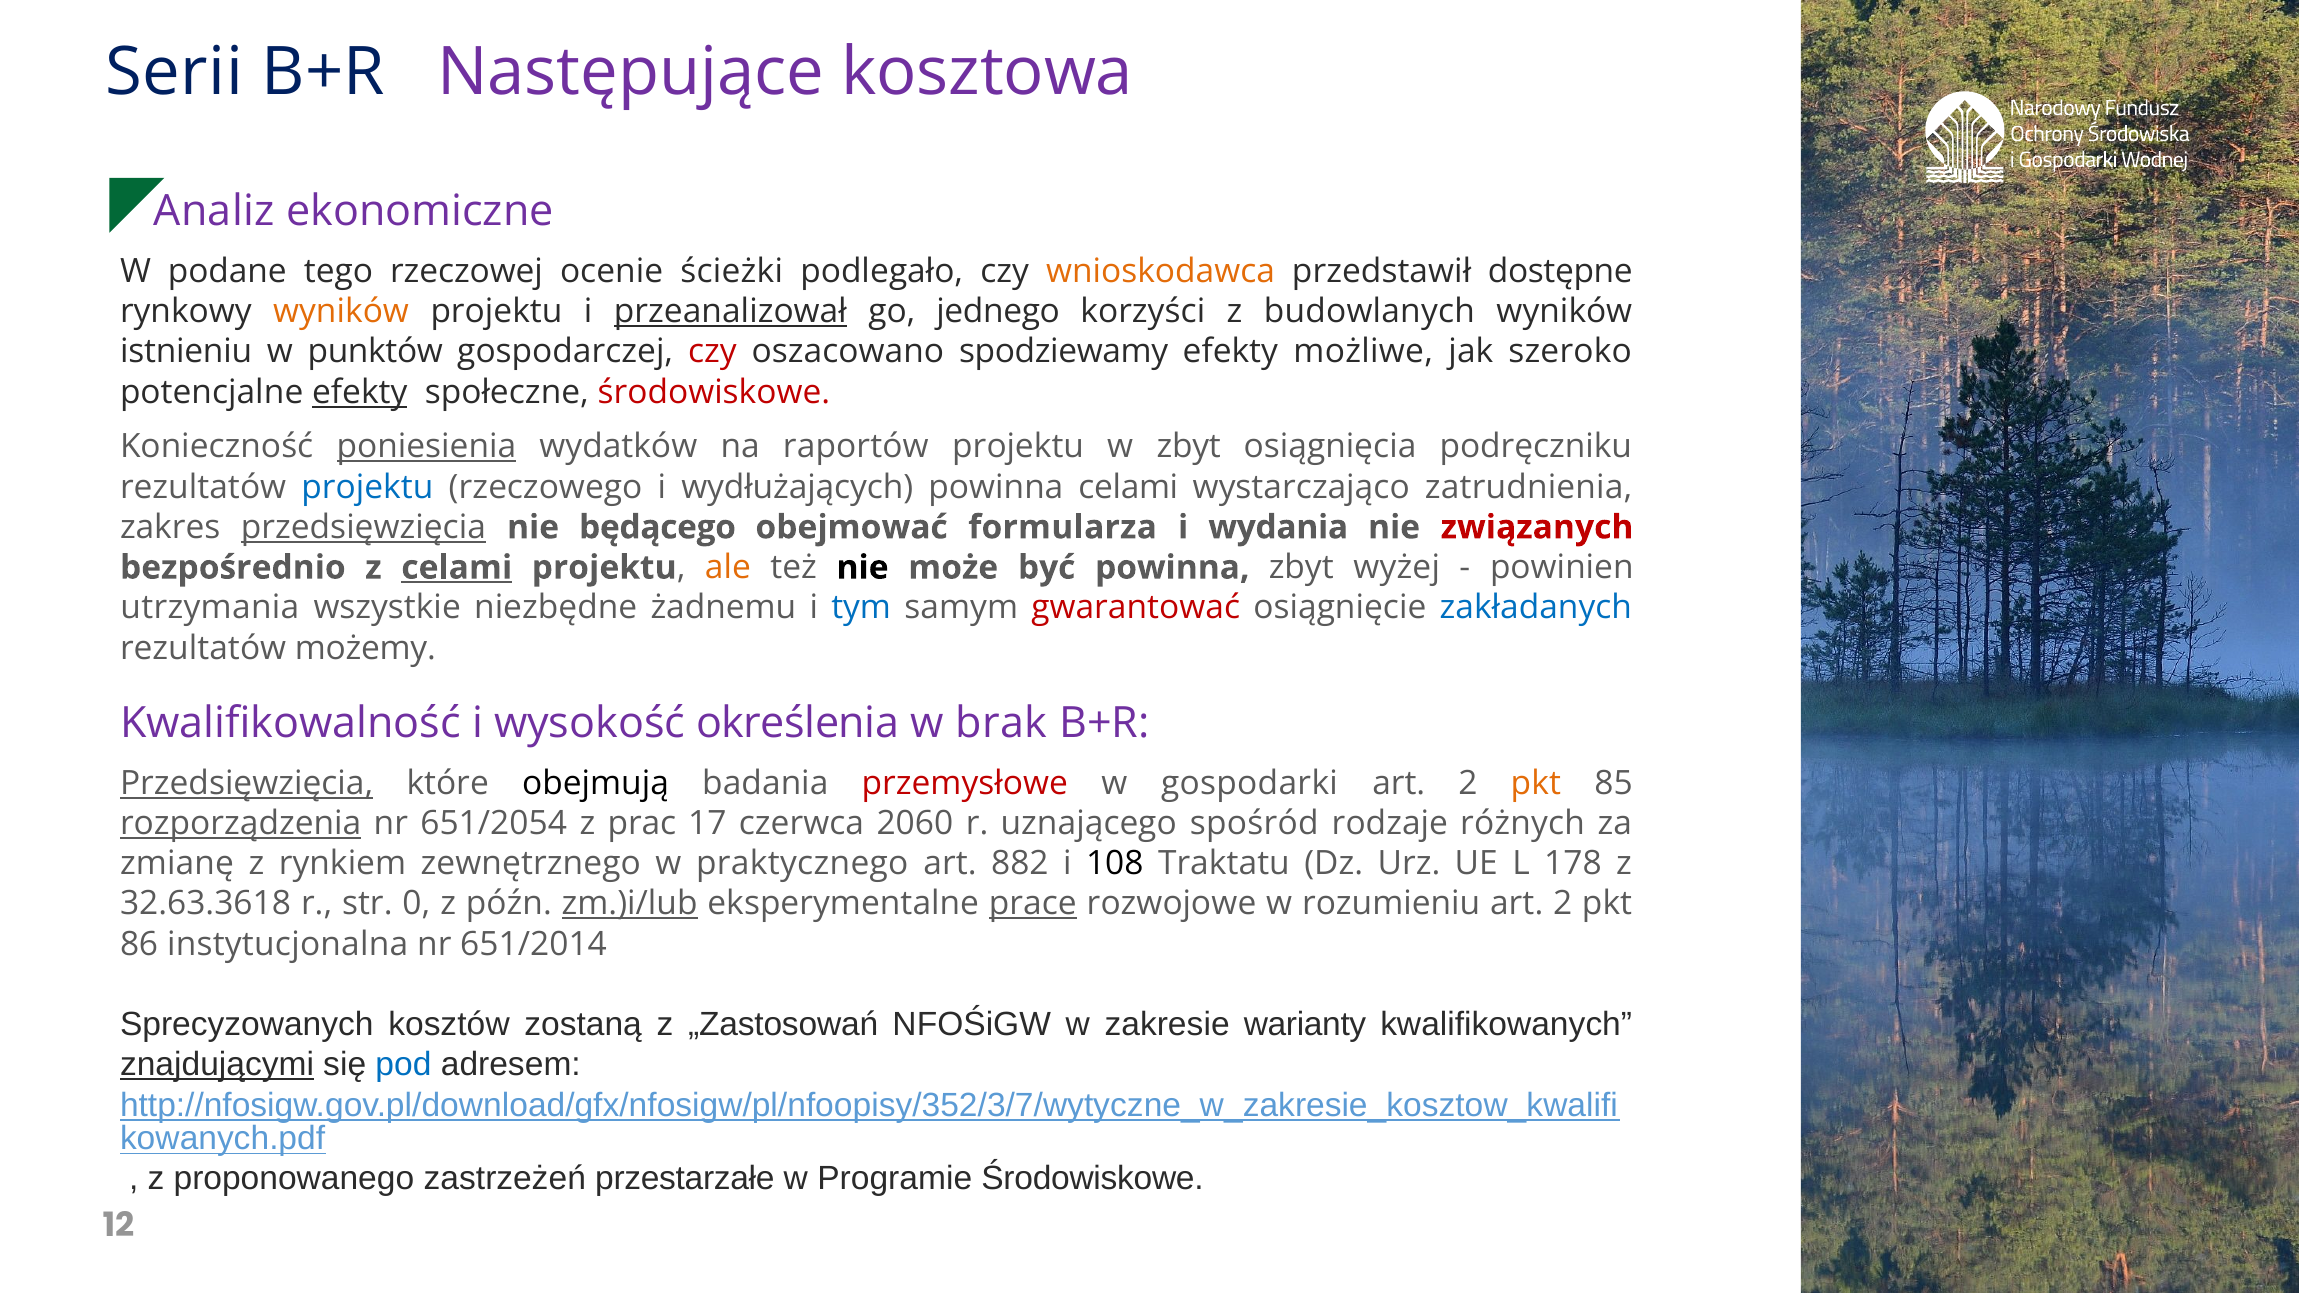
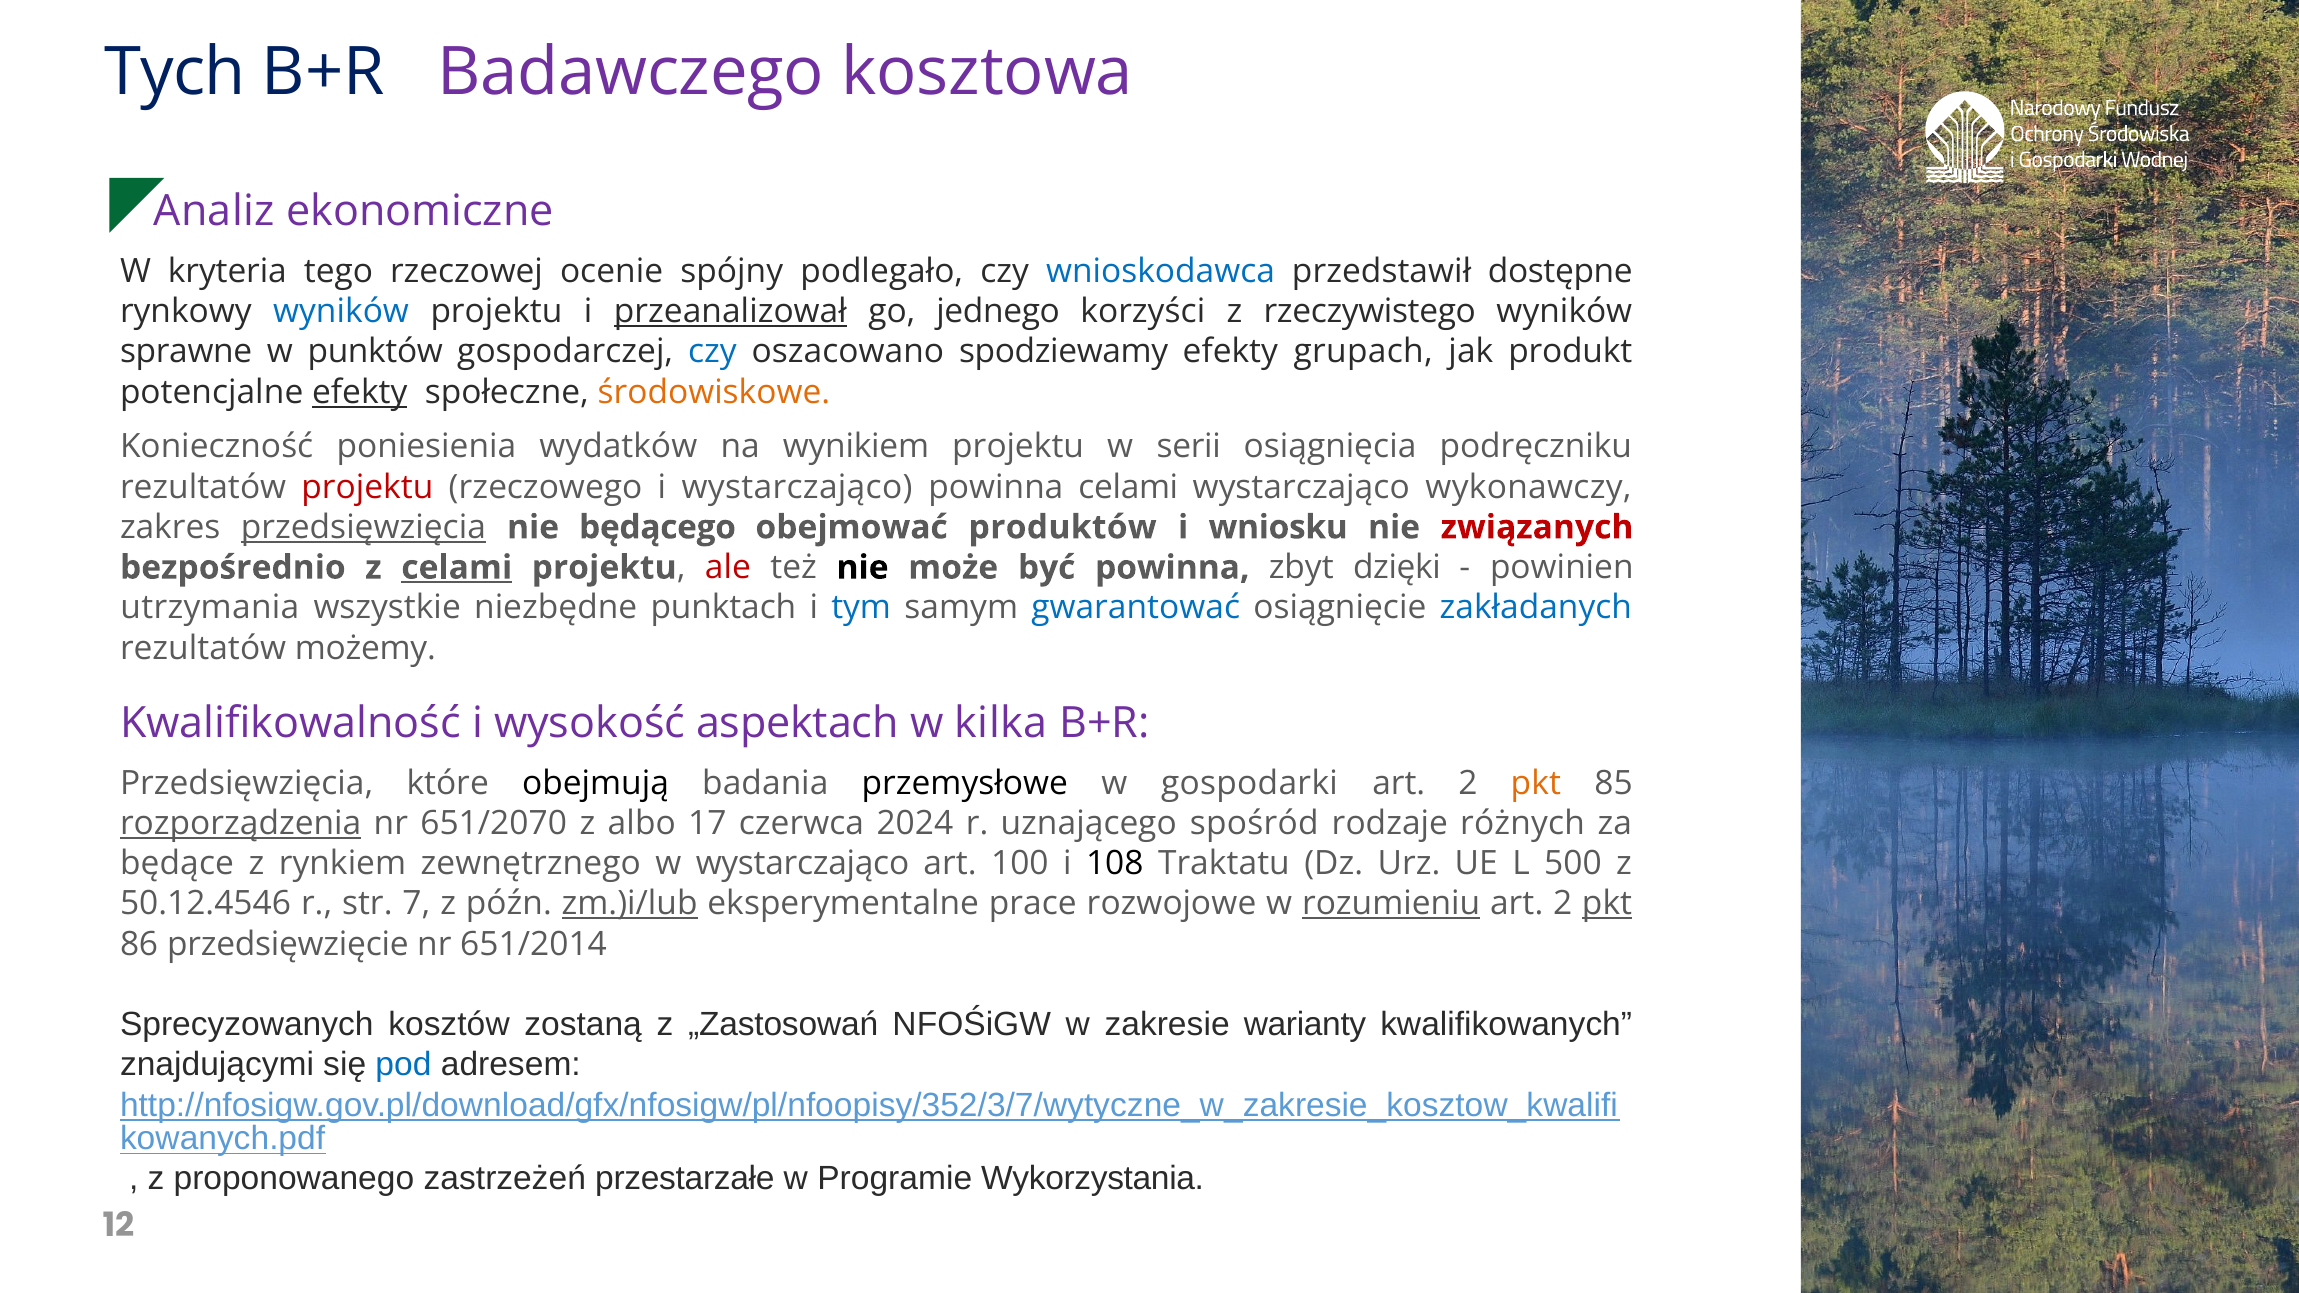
Serii: Serii -> Tych (175, 72)
Następujące: Następujące -> Badawczego (631, 72)
podane: podane -> kryteria (227, 271)
ścieżki: ścieżki -> spójny (732, 271)
wnioskodawca colour: orange -> blue (1161, 271)
wyników colour: orange -> blue (341, 312)
budowlanych: budowlanych -> rzeczywistego (1370, 312)
istnieniu: istnieniu -> sprawne (186, 352)
czy colour: red -> blue (712, 352)
możliwe: możliwe -> grupach (1363, 352)
szeroko: szeroko -> produkt (1570, 352)
środowiskowe colour: red -> orange (714, 392)
poniesienia underline: present -> none (426, 447)
raportów: raportów -> wynikiem (856, 447)
w zbyt: zbyt -> serii (1189, 447)
projektu colour: blue -> red (367, 487)
i wydłużających: wydłużających -> wystarczająco (797, 487)
zatrudnienia: zatrudnienia -> wykonawczy (1529, 487)
formularza: formularza -> produktów (1063, 527)
wydania: wydania -> wniosku (1278, 527)
ale colour: orange -> red (728, 568)
wyżej: wyżej -> dzięki (1397, 568)
żadnemu: żadnemu -> punktach (723, 608)
gwarantować colour: red -> blue (1136, 608)
określenia: określenia -> aspektach (798, 724)
brak: brak -> kilka (1001, 724)
Przedsięwzięcia underline: present -> none (247, 783)
przemysłowe colour: red -> black (965, 783)
651/2054: 651/2054 -> 651/2070 (494, 823)
prac: prac -> albo (642, 823)
2060: 2060 -> 2024 (915, 823)
zmianę: zmianę -> będące (177, 864)
w praktycznego: praktycznego -> wystarczająco (802, 864)
882: 882 -> 100 (1020, 864)
178: 178 -> 500 (1573, 864)
32.63.3618: 32.63.3618 -> 50.12.4546 (205, 904)
0: 0 -> 7 (416, 904)
prace underline: present -> none (1033, 904)
rozumieniu underline: none -> present (1391, 904)
pkt underline: none -> present (1607, 904)
instytucjonalna: instytucjonalna -> przedsięwzięcie (288, 944)
znajdującymi underline: present -> none (217, 1065)
Programie Środowiskowe: Środowiskowe -> Wykorzystania (1093, 1179)
